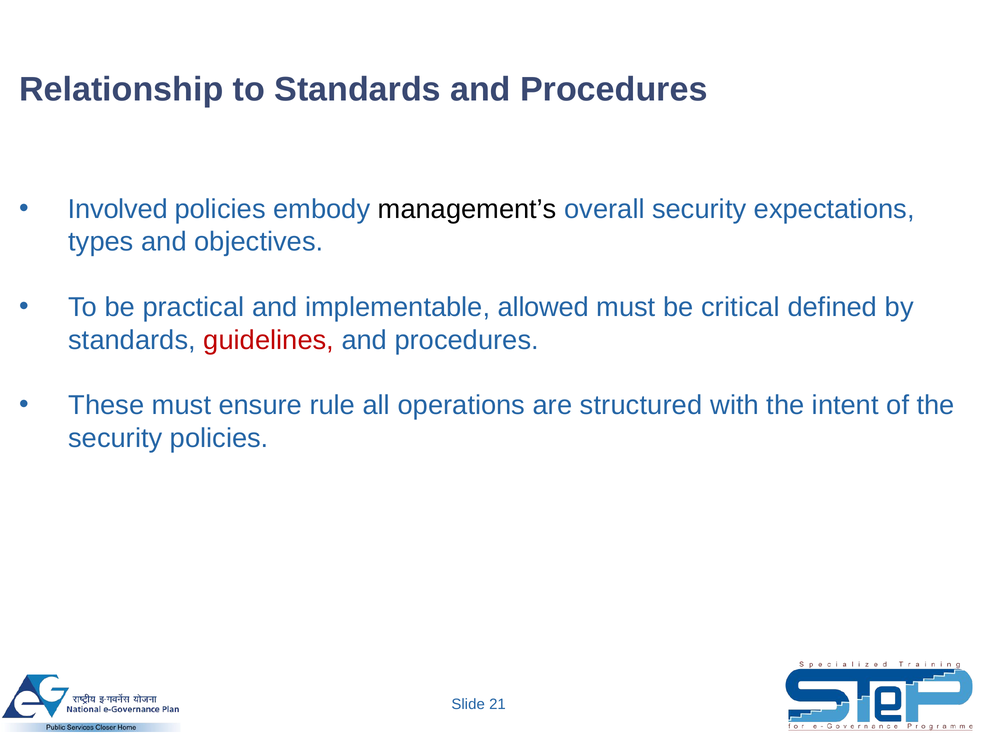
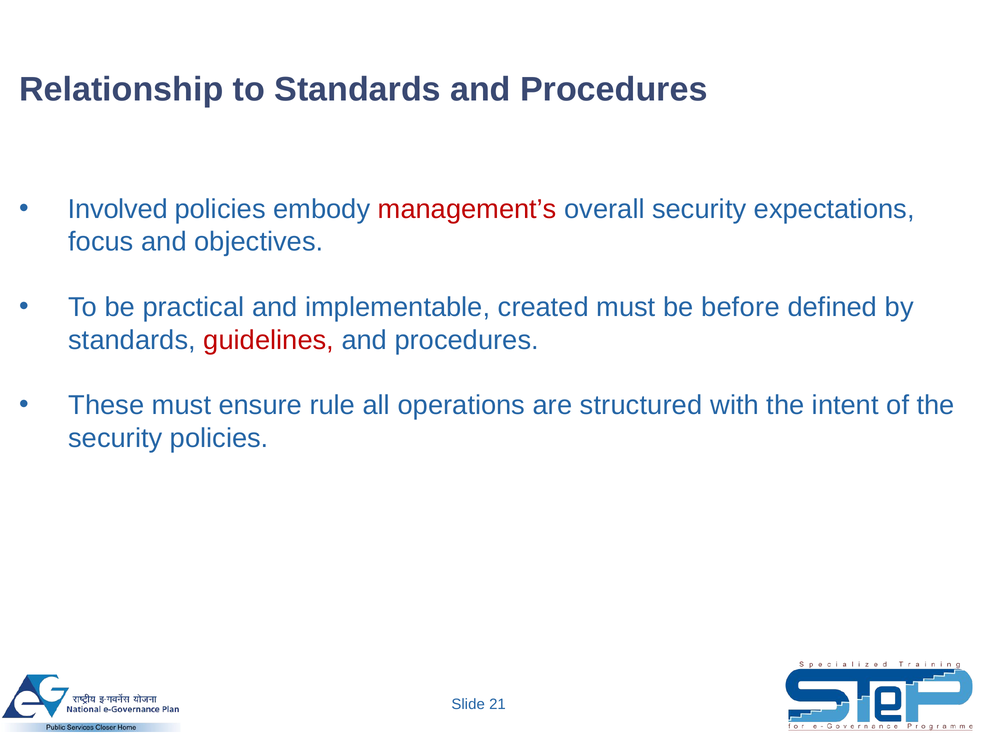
management’s colour: black -> red (467, 209)
types: types -> focus (101, 242)
allowed: allowed -> created (543, 308)
critical: critical -> before (740, 308)
